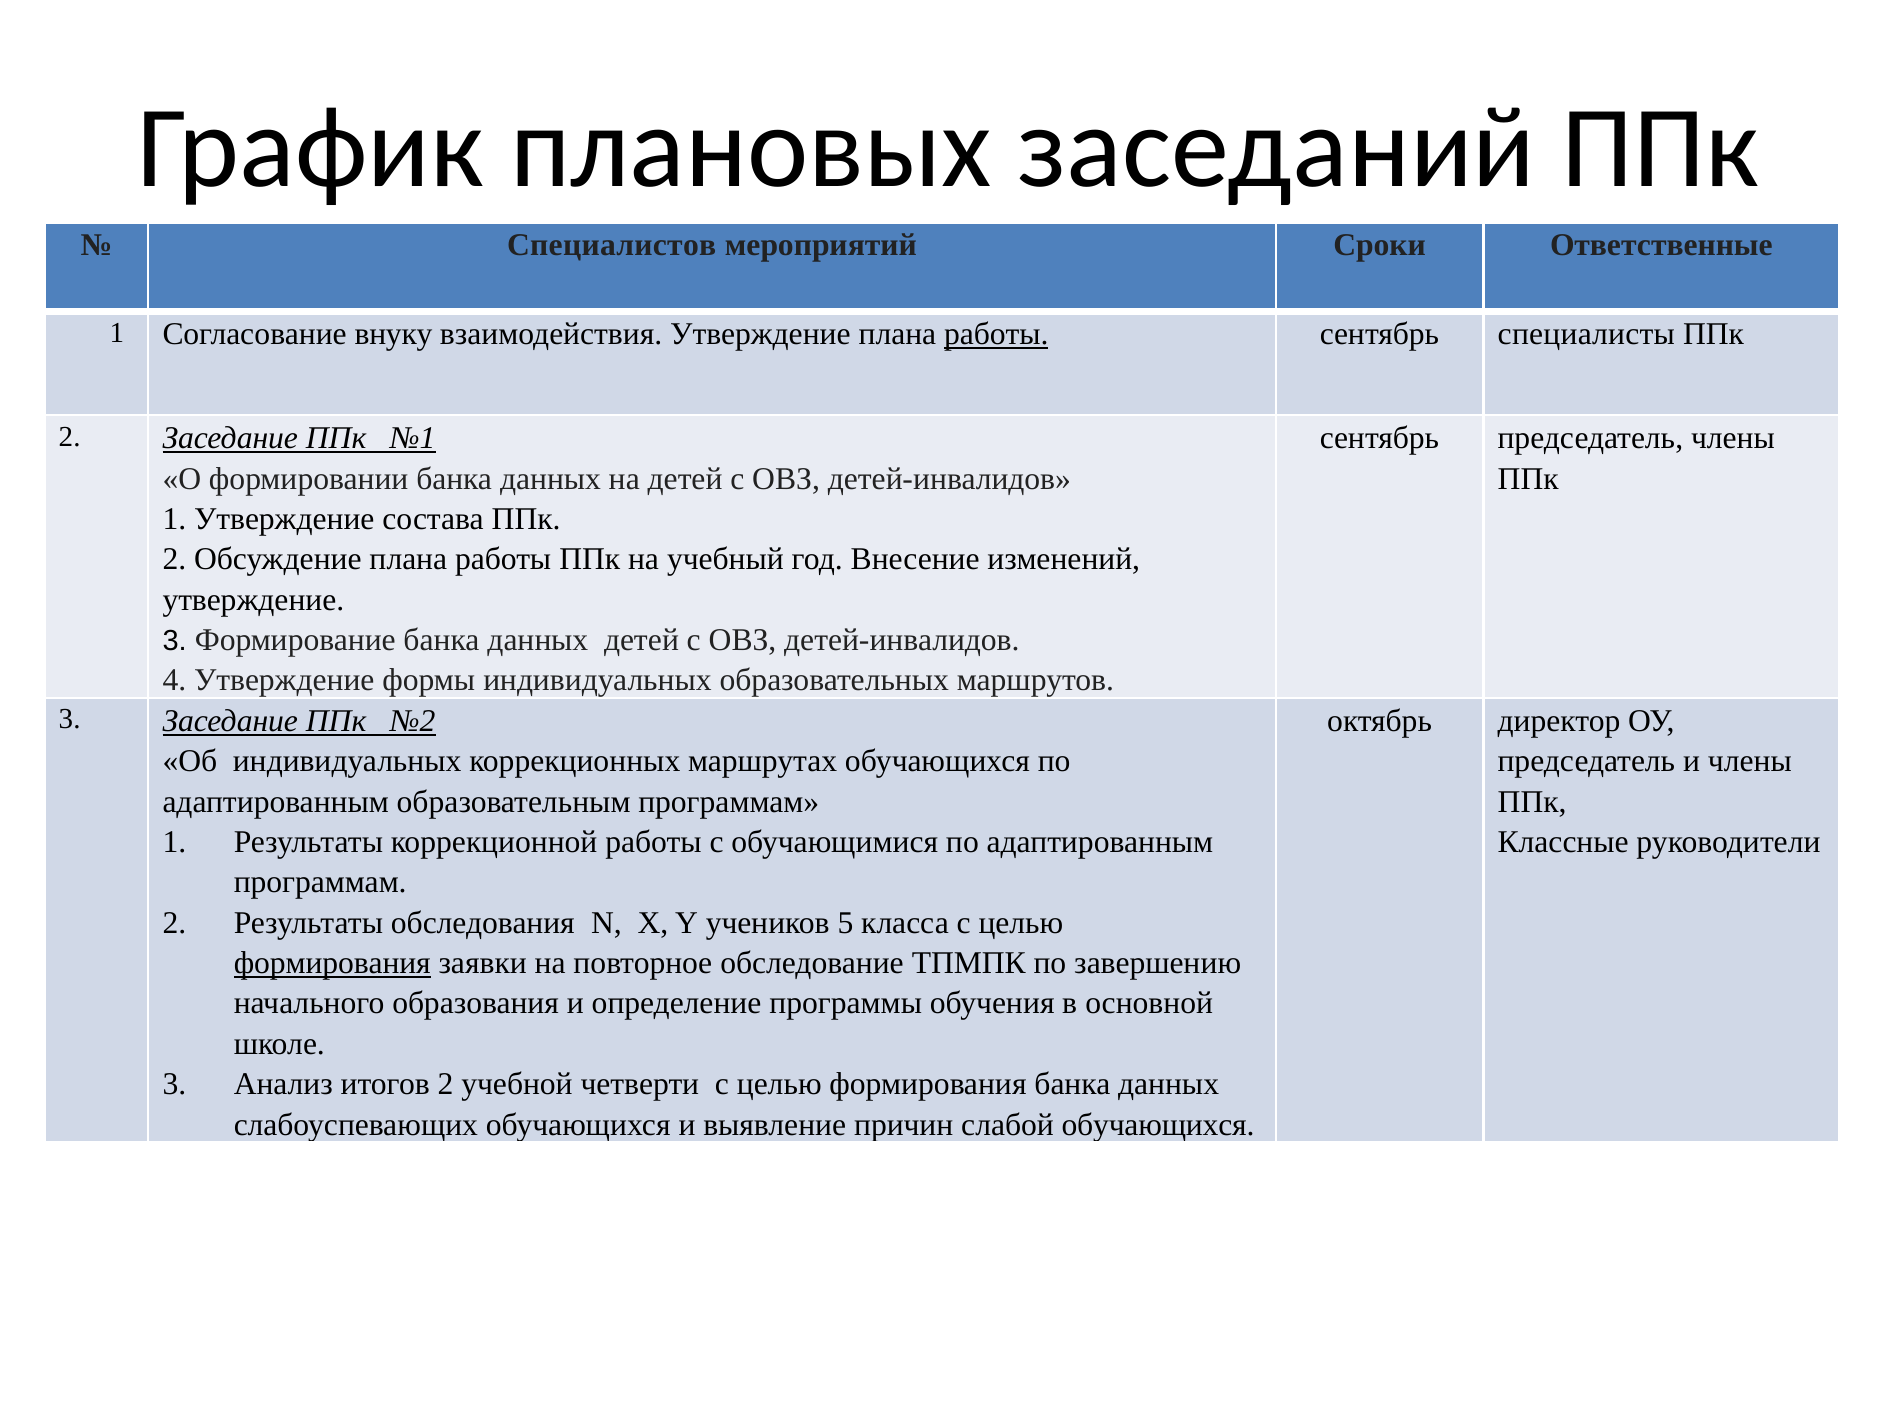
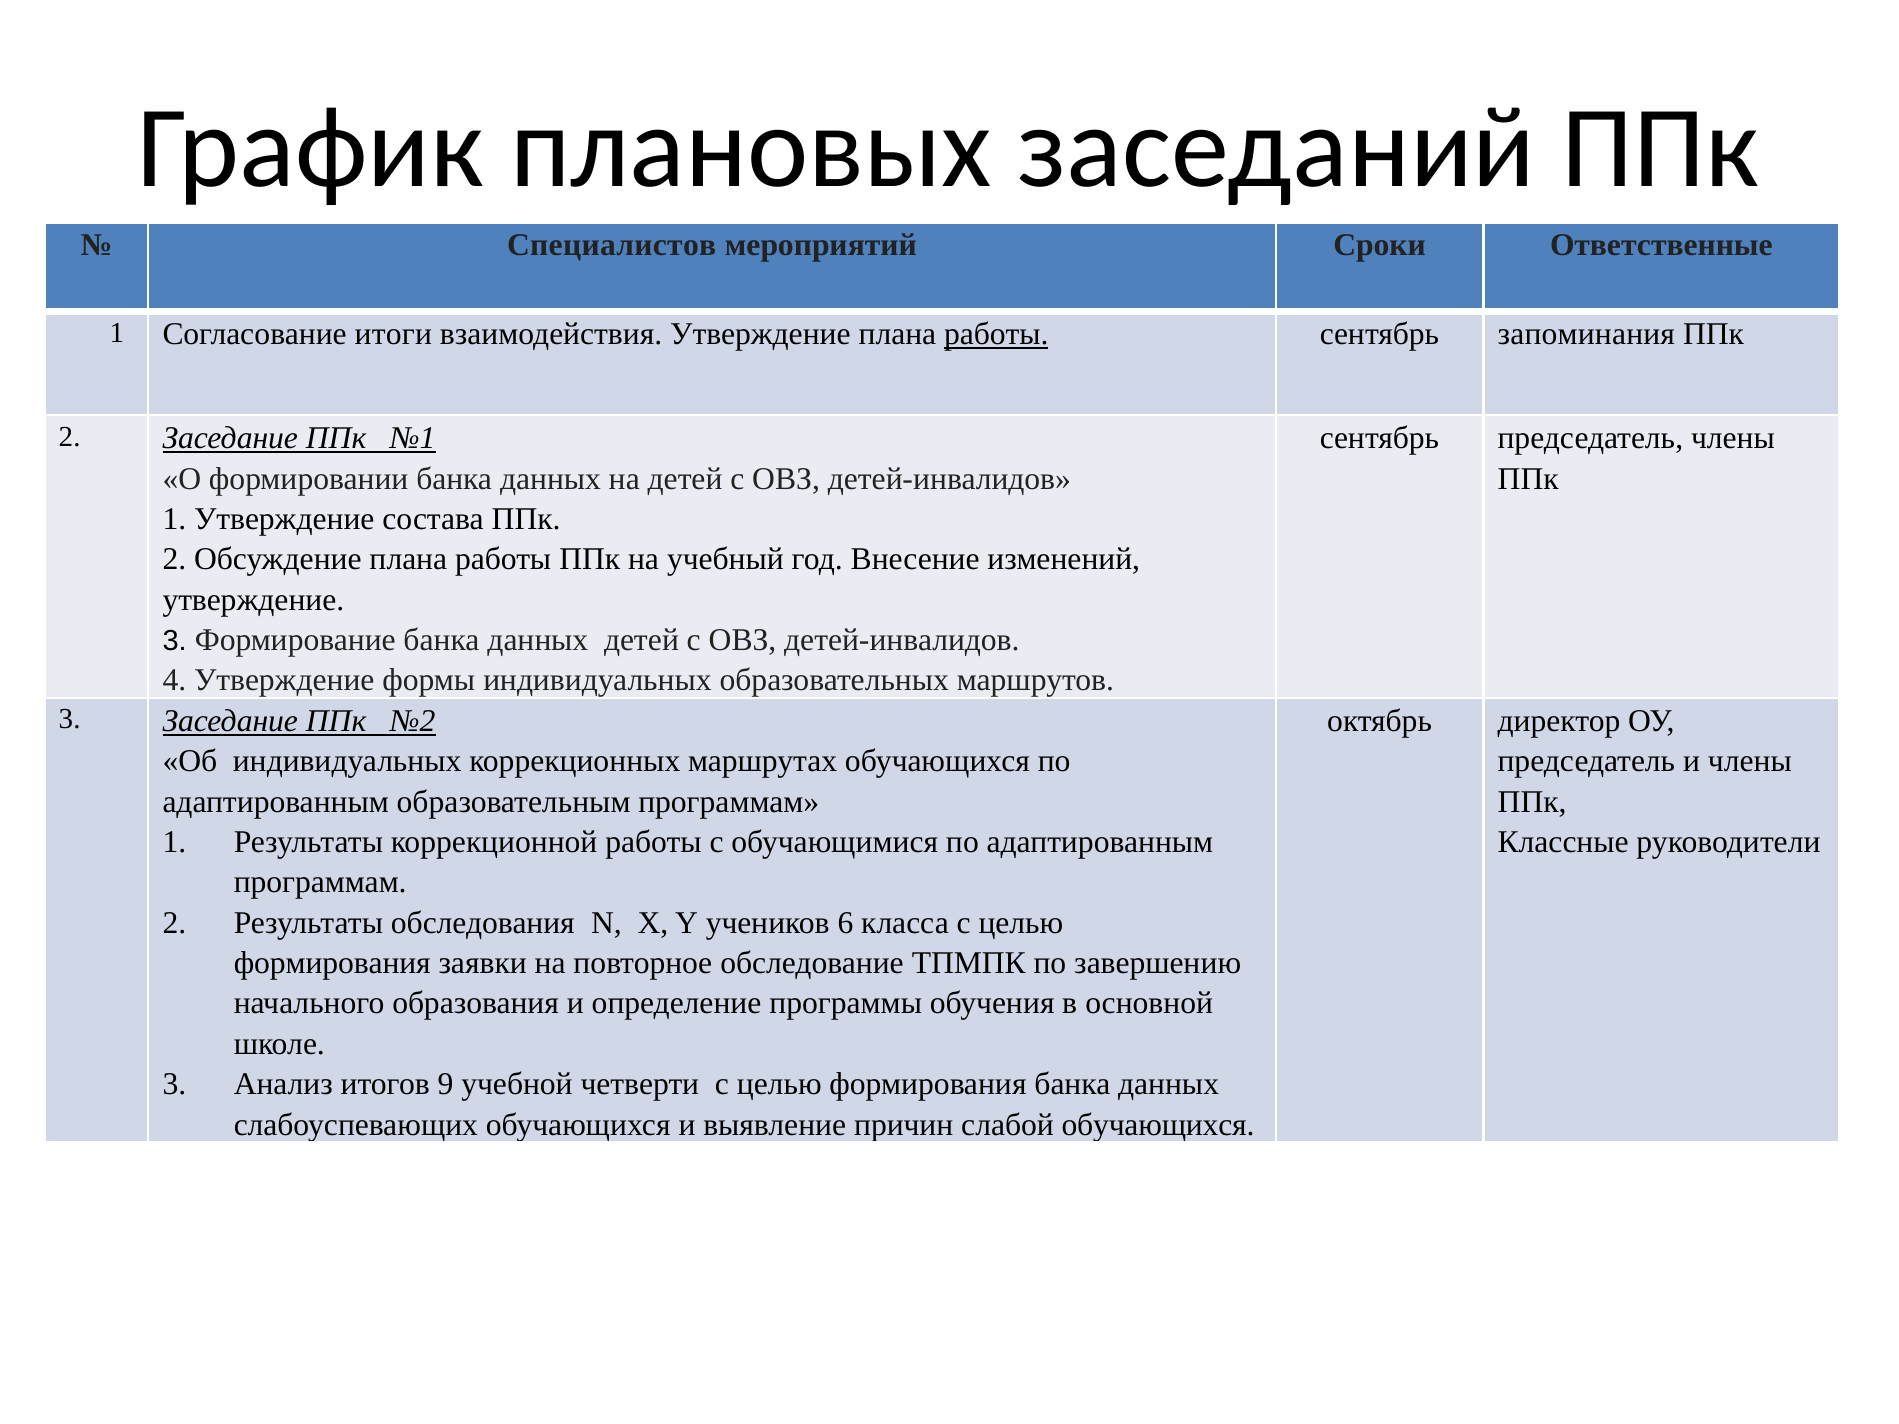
внуку: внуку -> итоги (393, 335)
специалисты: специалисты -> запоминания (1586, 335)
5: 5 -> 6 (845, 923)
формирования underline: present -> none (332, 963)
итогов 2: 2 -> 9 (446, 1084)
